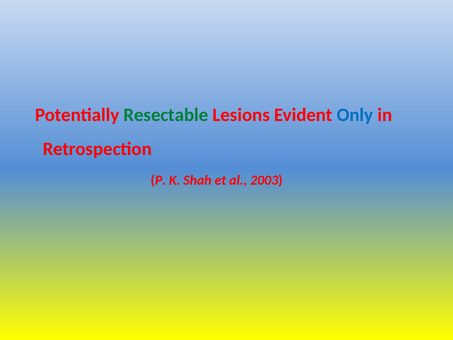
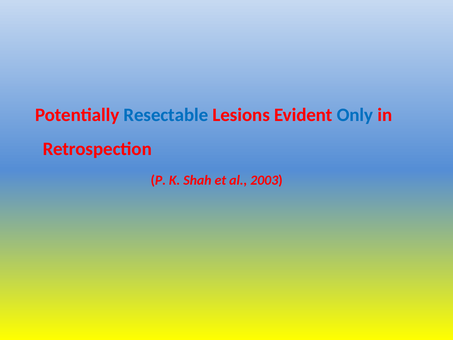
Resectable colour: green -> blue (166, 115)
